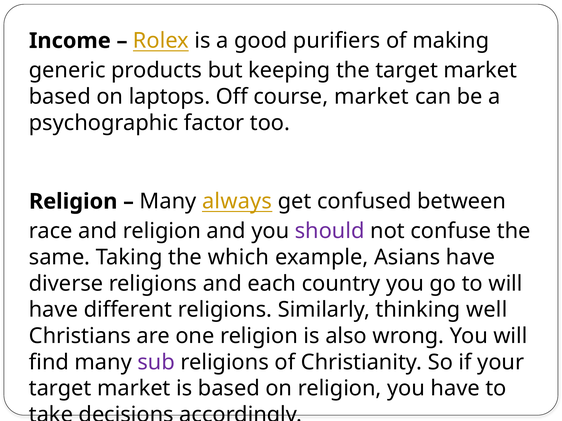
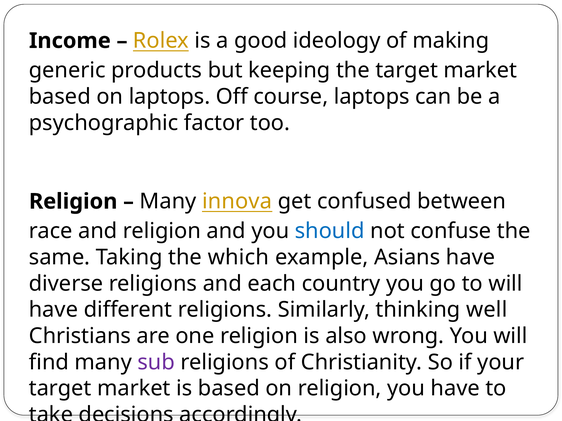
purifiers: purifiers -> ideology (337, 41)
course market: market -> laptops (372, 97)
always: always -> innova (237, 202)
should colour: purple -> blue (330, 231)
